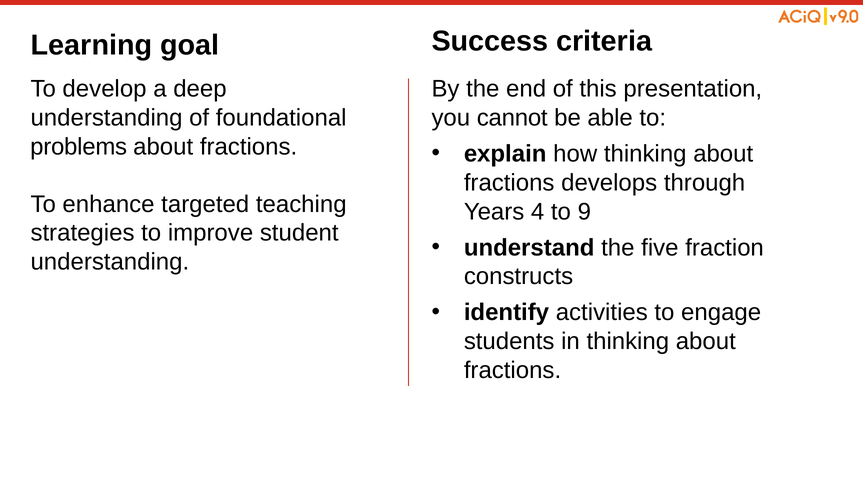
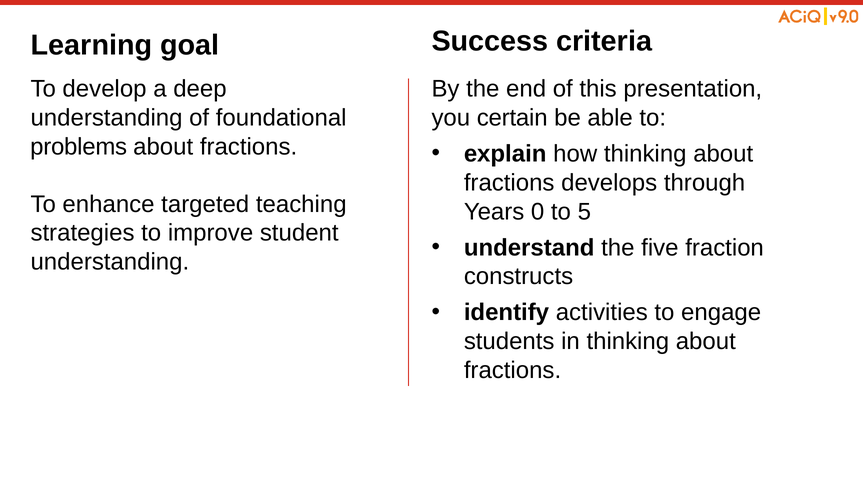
cannot: cannot -> certain (512, 118)
4: 4 -> 0 (538, 211)
9: 9 -> 5 (584, 211)
